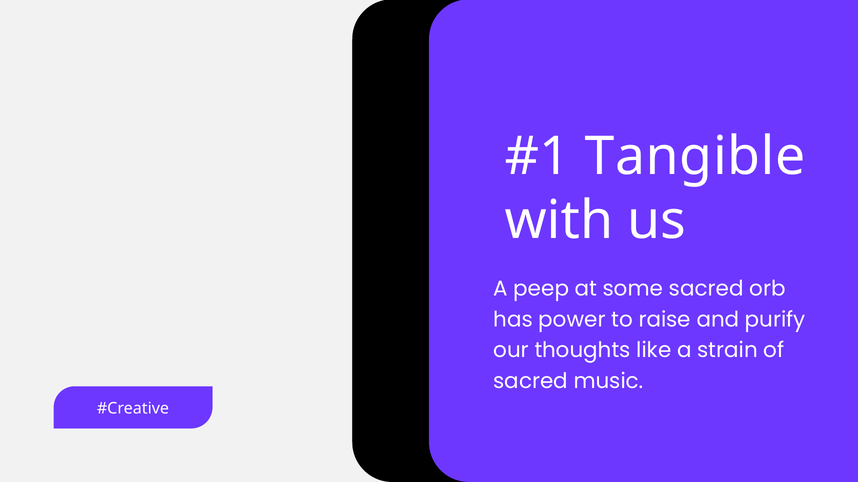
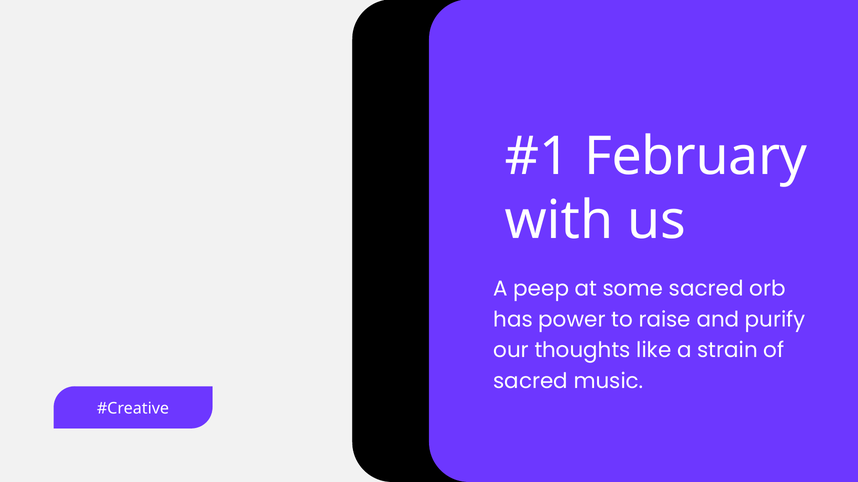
Tangible: Tangible -> February (696, 157)
